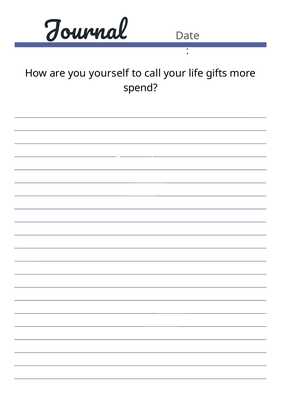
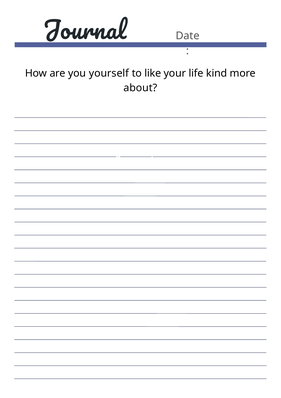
call: call -> like (153, 73)
gifts: gifts -> kind (217, 73)
spend: spend -> about (140, 88)
